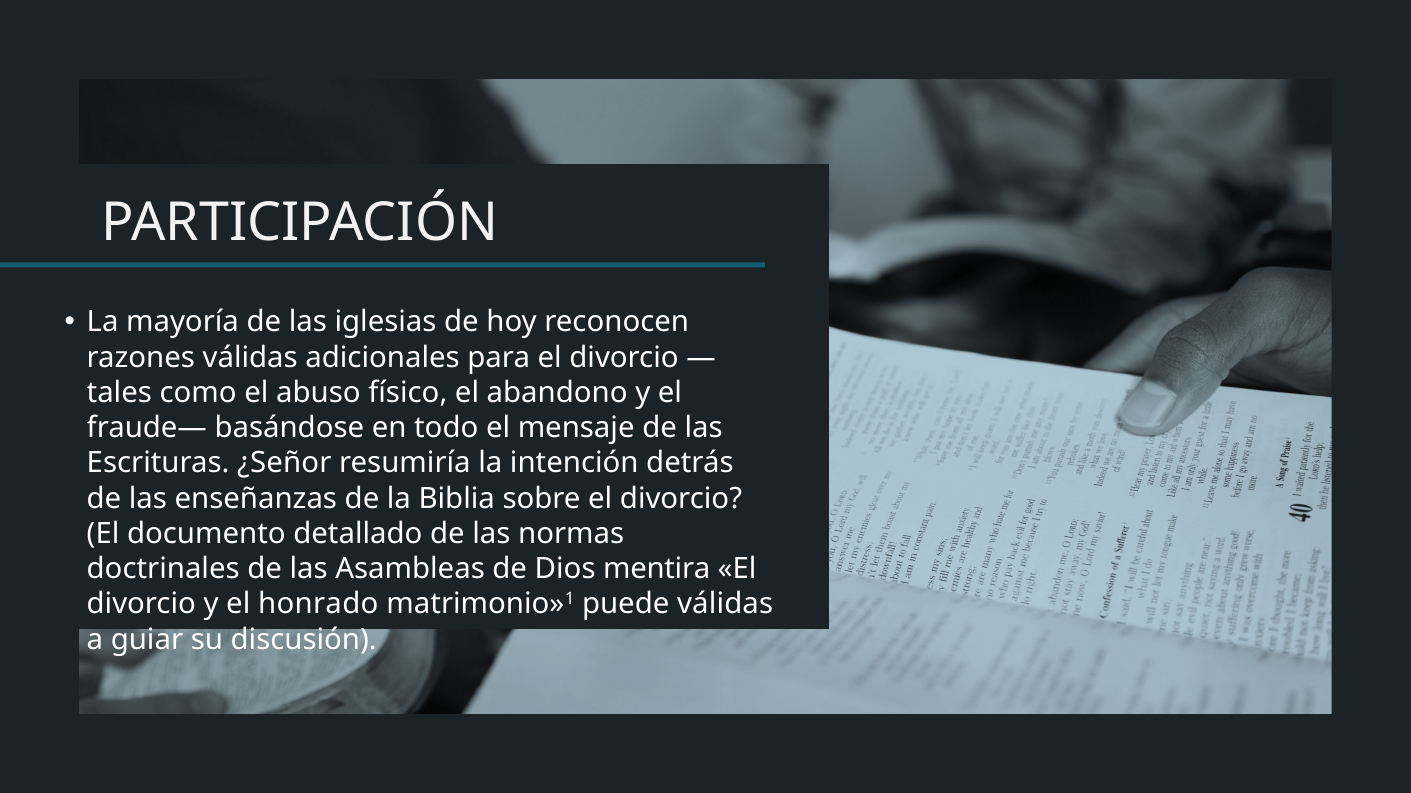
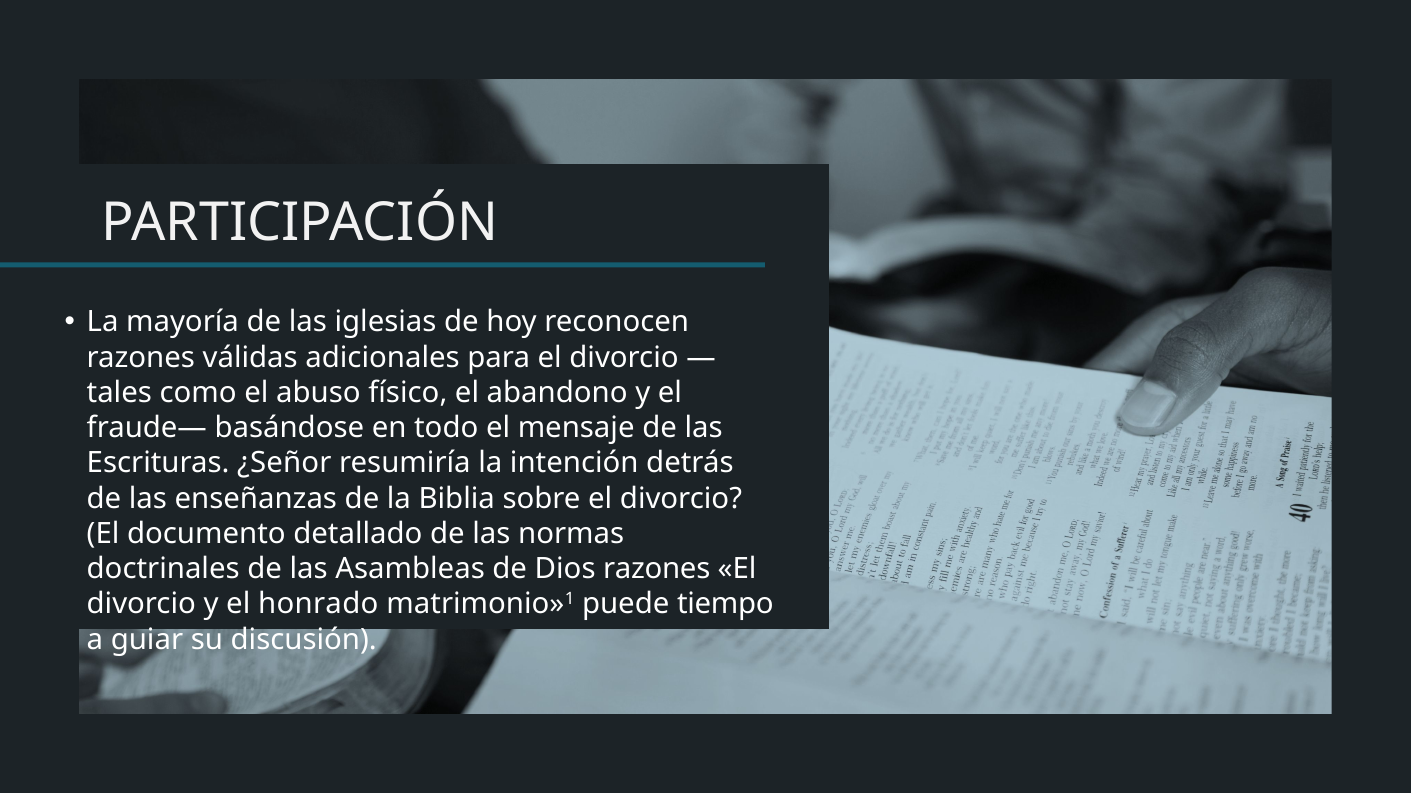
Dios mentira: mentira -> razones (657, 569)
puede válidas: válidas -> tiempo (725, 605)
